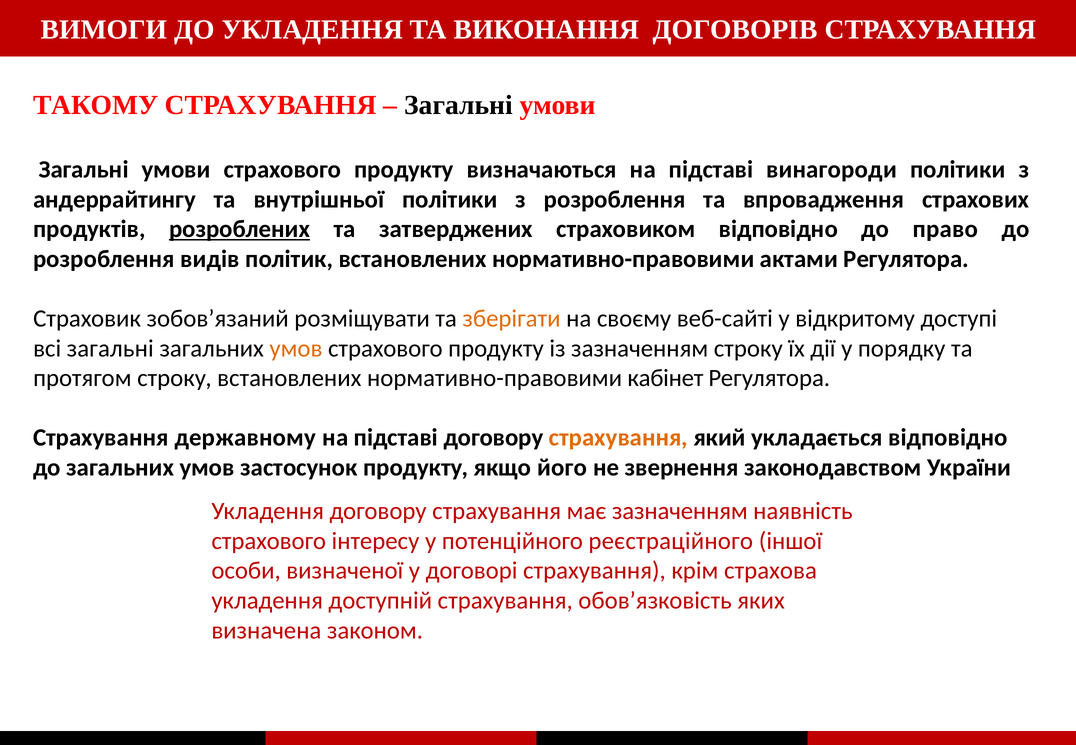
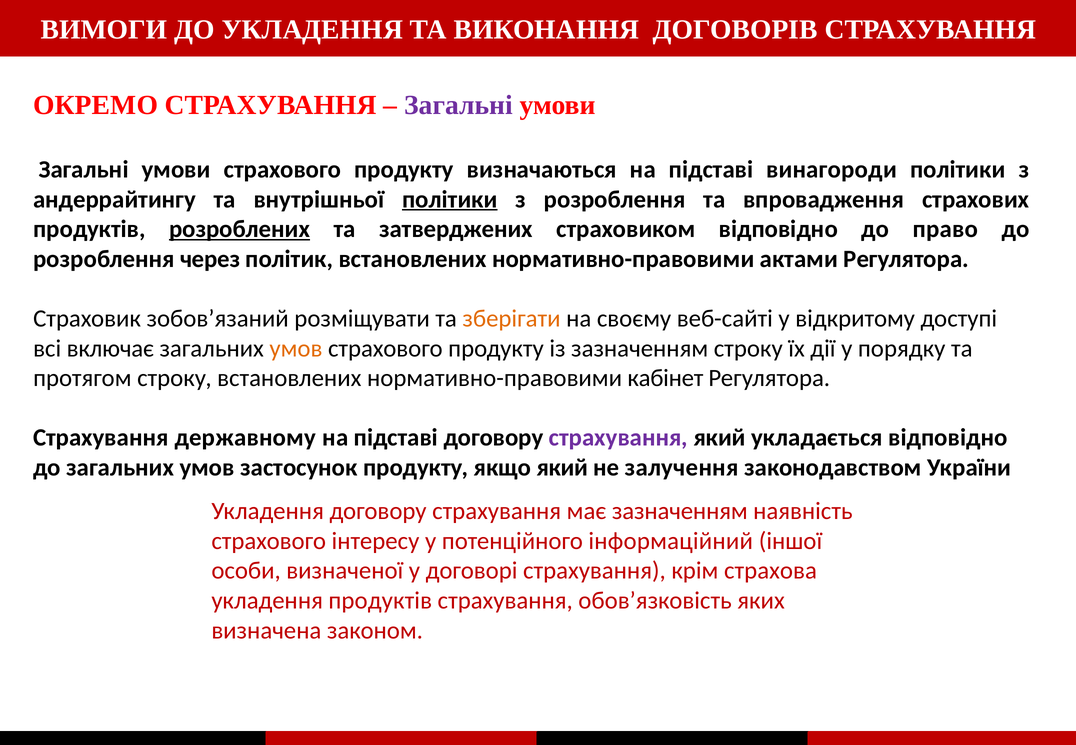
ТАКОМУ: ТАКОМУ -> ОКРЕМО (96, 105)
Загальні colour: black -> purple (459, 105)
політики underline: none -> present (450, 199)
видів: видів -> через (210, 259)
всі загальні: загальні -> включає (110, 348)
страхування colour: orange -> purple (618, 438)
якщо його: його -> який (562, 467)
звернення: звернення -> залучення (682, 467)
реєстраційного: реєстраційного -> інформаційний (671, 541)
укладення доступній: доступній -> продуктів (380, 600)
